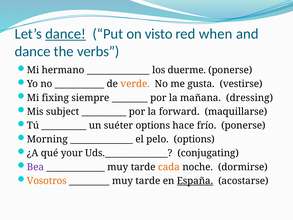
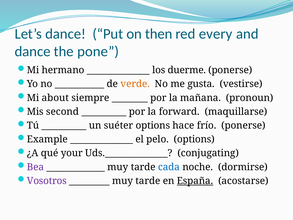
dance underline: present -> none (66, 34)
visto: visto -> then (159, 34)
when: when -> every (216, 34)
verbs: verbs -> pone (98, 51)
fixing: fixing -> about (55, 98)
dressing: dressing -> pronoun (250, 98)
subject: subject -> second (63, 111)
Morning: Morning -> Example (47, 139)
cada colour: orange -> blue (169, 167)
Vosotros colour: orange -> purple (47, 181)
